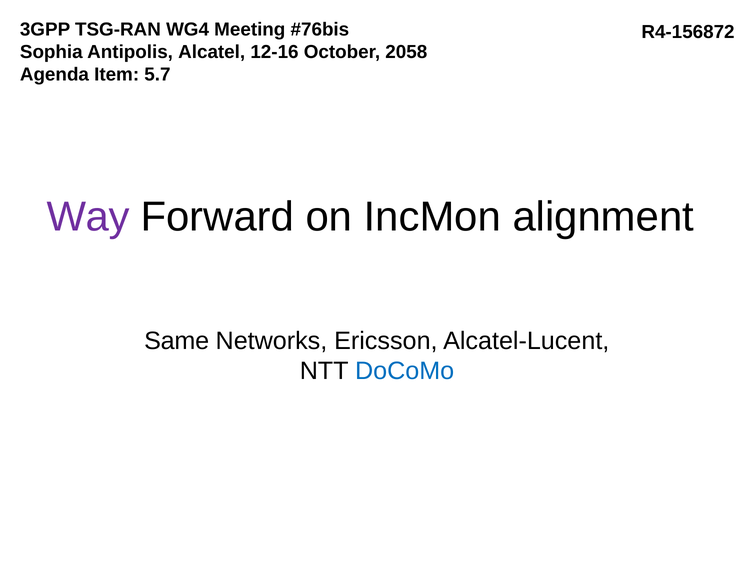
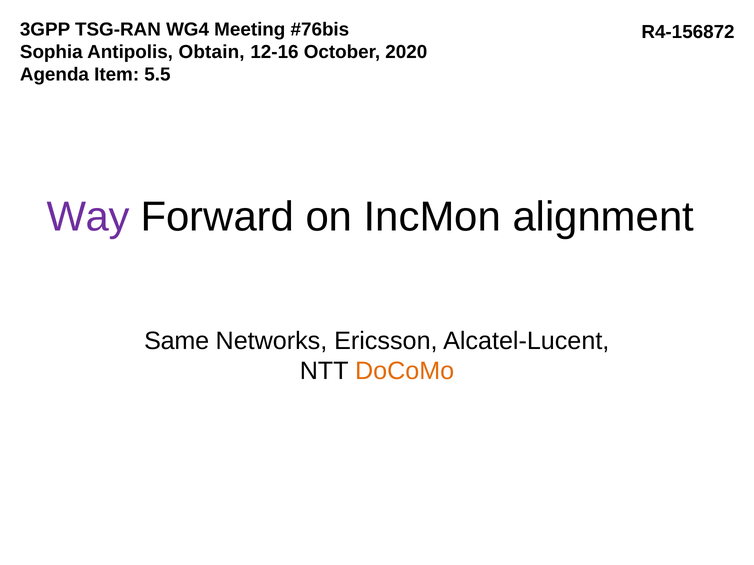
Alcatel: Alcatel -> Obtain (212, 52)
2058: 2058 -> 2020 (406, 52)
5.7: 5.7 -> 5.5 (157, 75)
DoCoMo colour: blue -> orange (405, 371)
